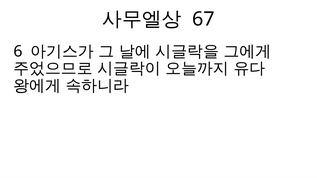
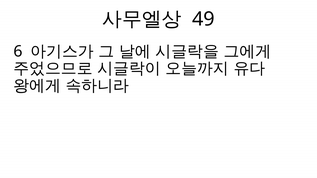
67: 67 -> 49 (203, 19)
